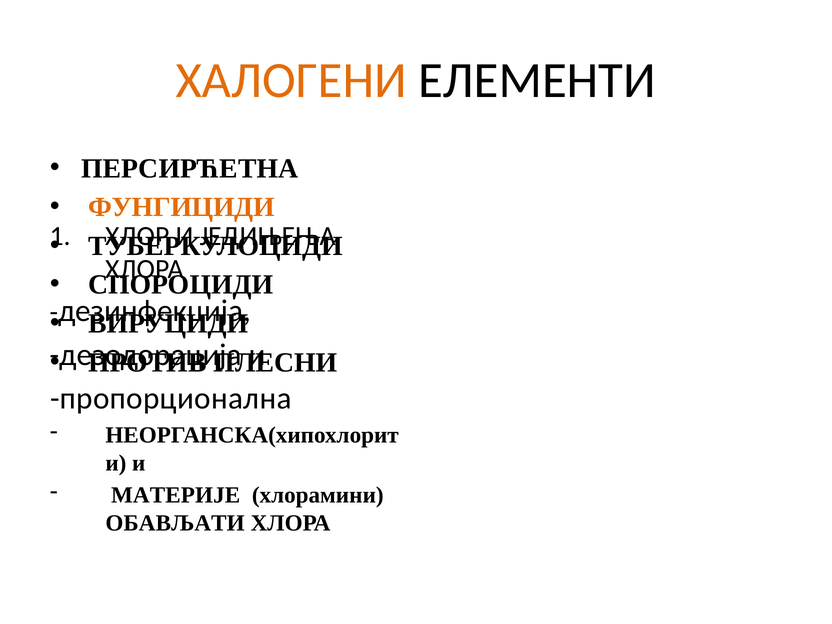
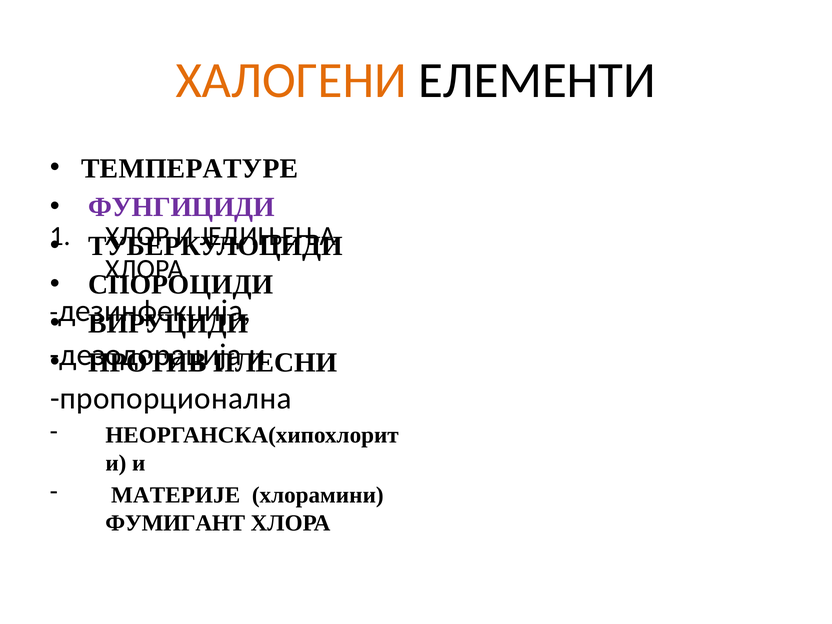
ПЕРСИРЋЕТНА: ПЕРСИРЋЕТНА -> ТЕМПЕРАТУРЕ (190, 168)
ФУНГИЦИДИ colour: orange -> purple (181, 207)
ОБАВЉАТИ: ОБАВЉАТИ -> ФУМИГАНТ (175, 523)
